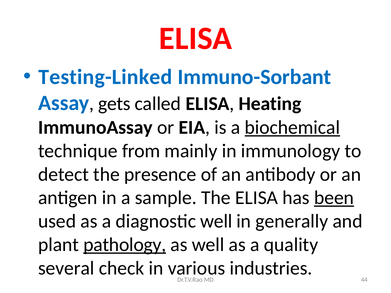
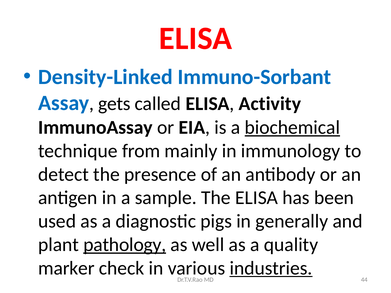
Testing-Linked: Testing-Linked -> Density-Linked (105, 77)
Heating: Heating -> Activity (270, 104)
been underline: present -> none (334, 198)
diagnostic well: well -> pigs (216, 221)
several: several -> marker (66, 268)
industries underline: none -> present (271, 268)
